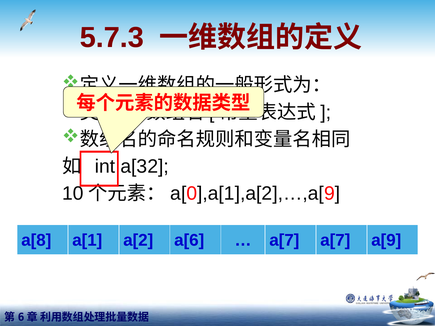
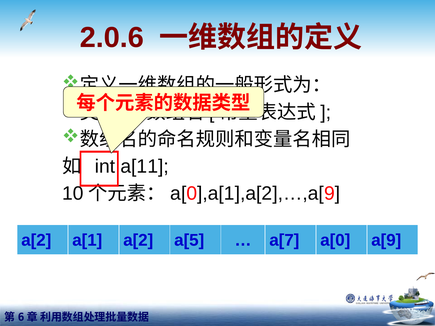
5.7.3: 5.7.3 -> 2.0.6 (112, 38)
a[32: a[32 -> a[11 (145, 167)
a[8: a[8 -> a[2 (36, 240)
a[6: a[6 -> a[5 (189, 240)
a[7 a[7: a[7 -> a[0 (335, 240)
